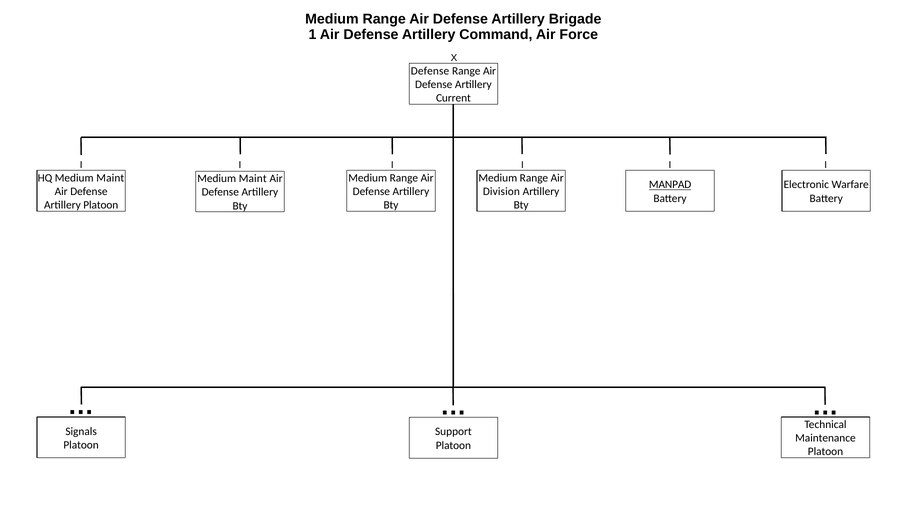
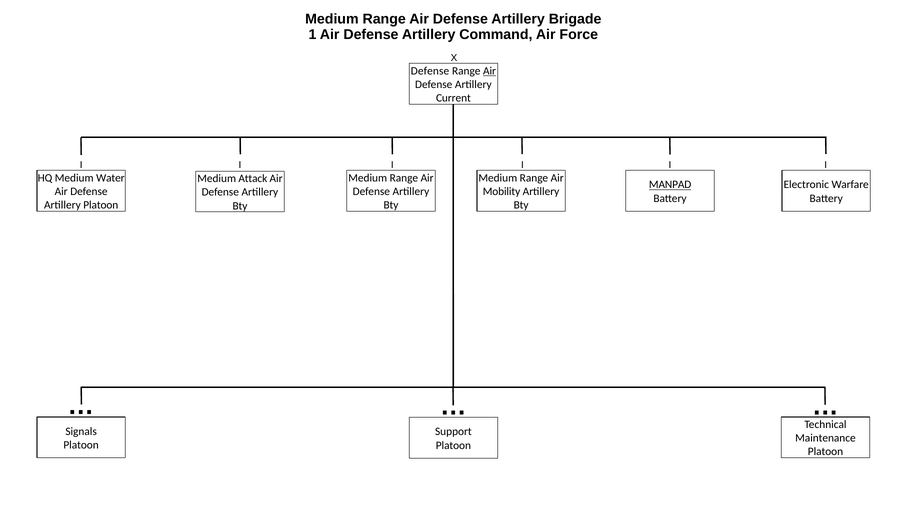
Air underline: none -> present (490, 71)
HQ Medium Maint: Maint -> Water (110, 178)
Maint: Maint -> Attack (253, 179)
Division: Division -> Mobility (502, 192)
